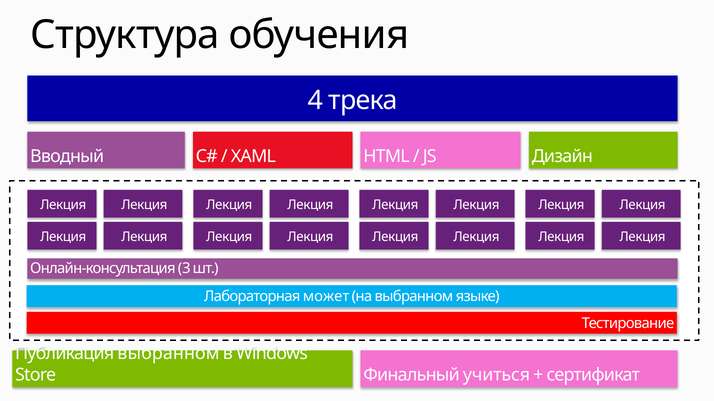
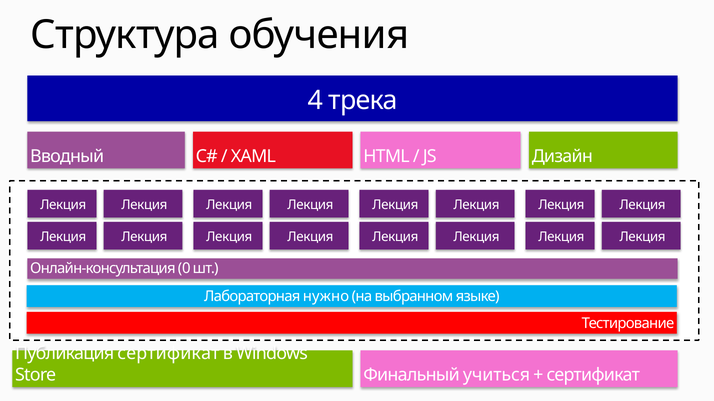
3: 3 -> 0 (184, 269)
может: может -> нужно (326, 297)
Публикация выбранном: выбранном -> сертификат (168, 354)
